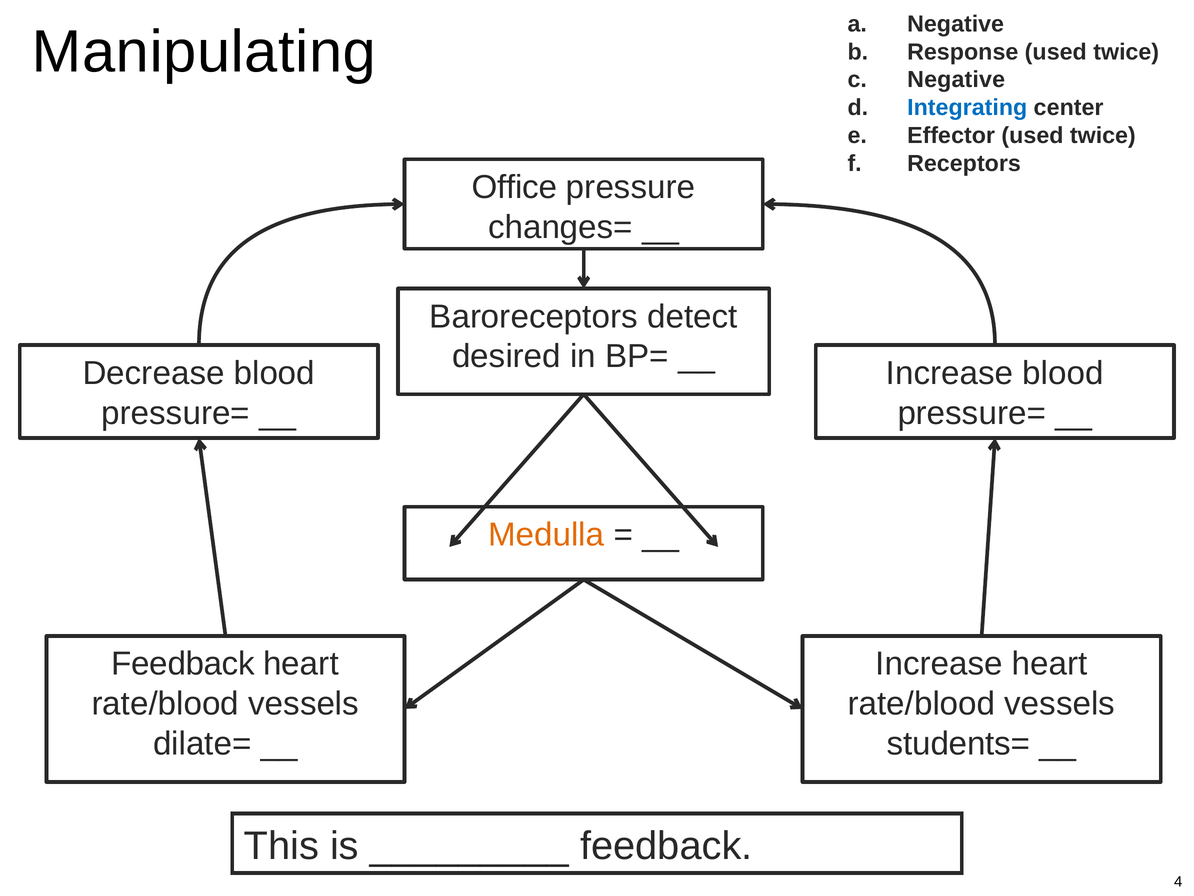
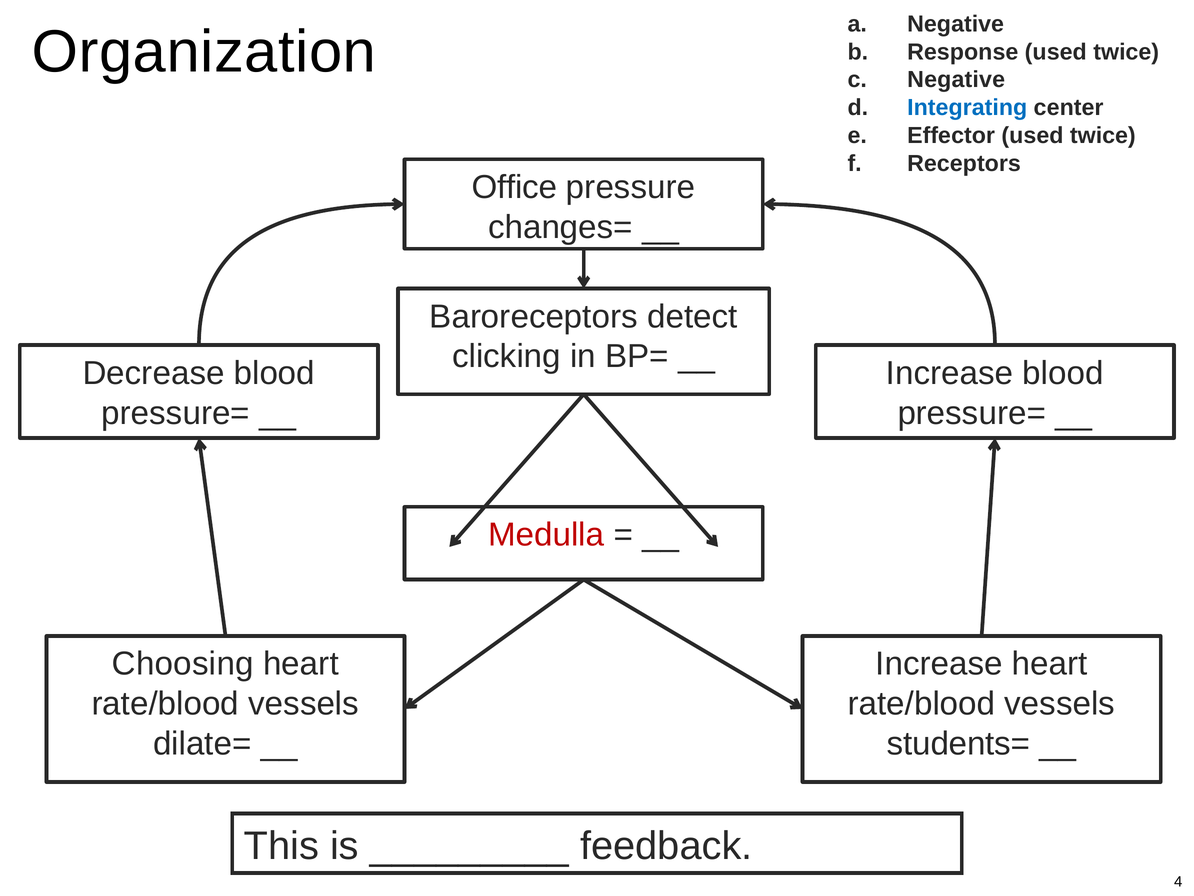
Manipulating: Manipulating -> Organization (204, 52)
desired: desired -> clicking (506, 356)
Medulla colour: orange -> red (546, 534)
Feedback: Feedback -> Choosing (183, 664)
